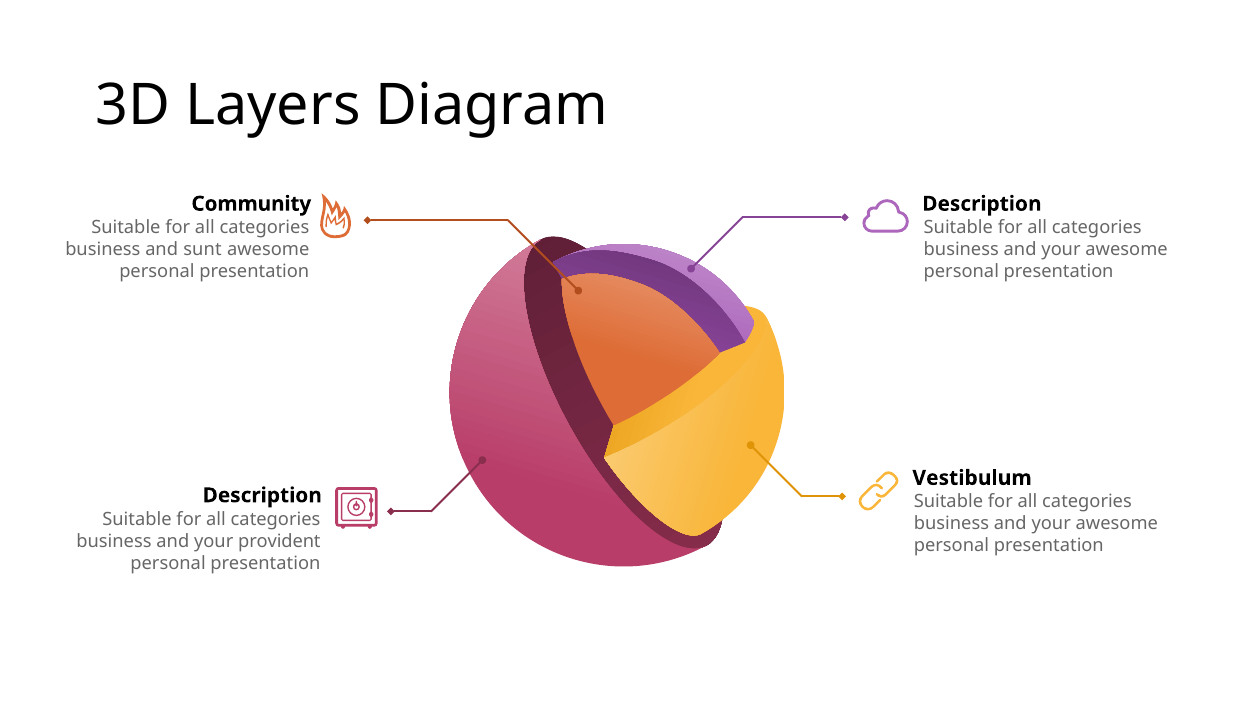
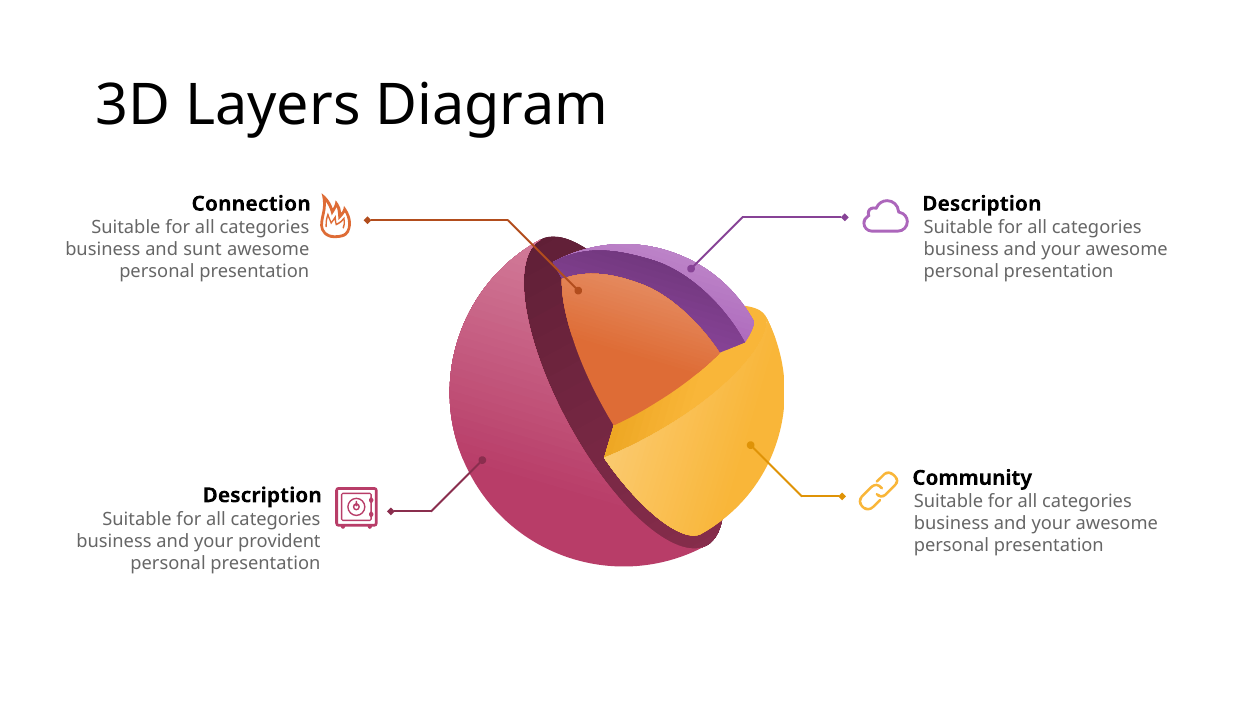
Community: Community -> Connection (251, 204)
Vestibulum: Vestibulum -> Community (972, 478)
